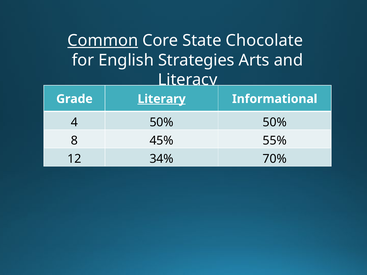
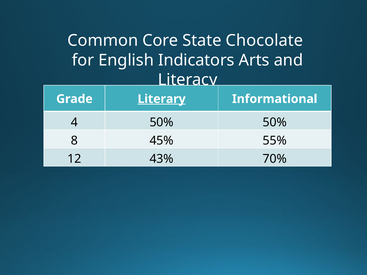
Common underline: present -> none (103, 41)
Strategies: Strategies -> Indicators (196, 60)
34%: 34% -> 43% (162, 159)
